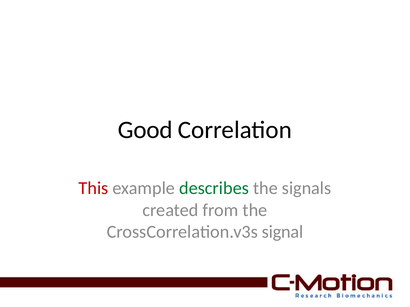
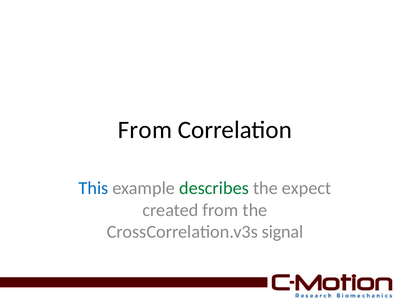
Good: Good -> From (145, 130)
This colour: red -> blue (93, 189)
signals: signals -> expect (307, 189)
